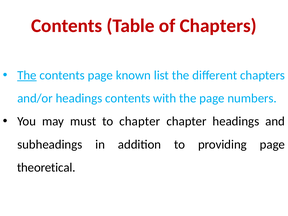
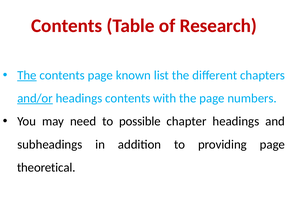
of Chapters: Chapters -> Research (218, 26)
and/or underline: none -> present (35, 98)
must: must -> need (83, 121)
to chapter: chapter -> possible (140, 121)
